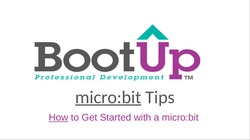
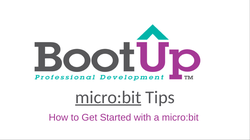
How underline: present -> none (58, 118)
